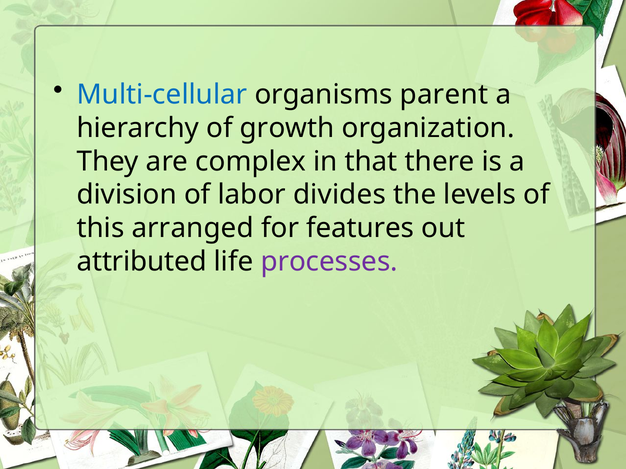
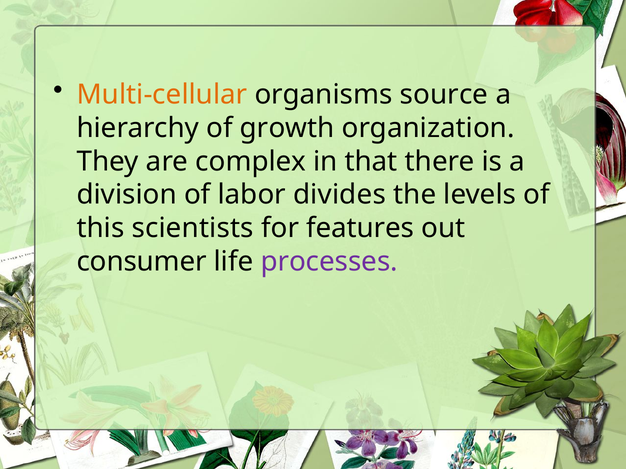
Multi-cellular colour: blue -> orange (162, 95)
parent: parent -> source (444, 95)
arranged: arranged -> scientists (193, 228)
attributed: attributed -> consumer (142, 262)
